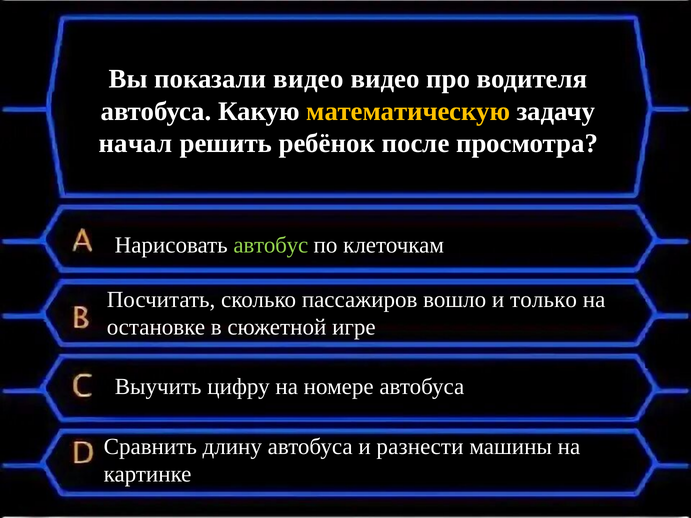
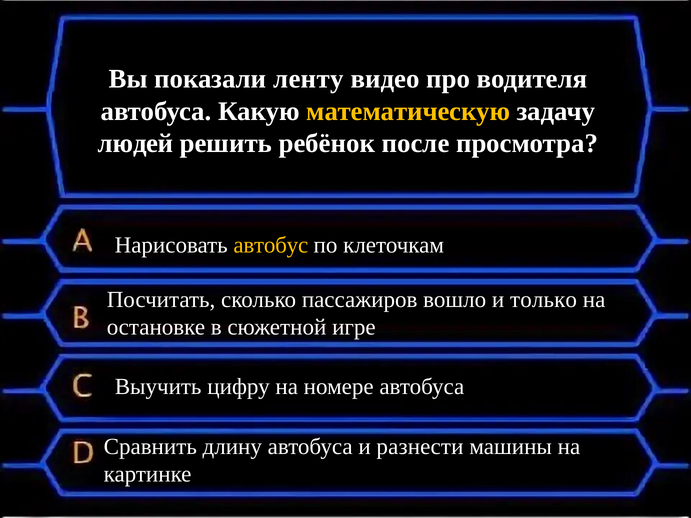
показали видео: видео -> ленту (308, 79)
начал: начал -> людей (136, 144)
автобус colour: light green -> yellow (271, 245)
